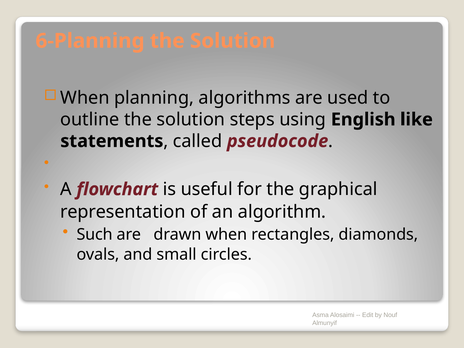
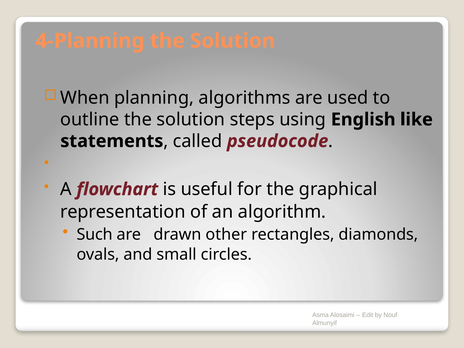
6-Planning: 6-Planning -> 4-Planning (90, 41)
drawn when: when -> other (226, 234)
